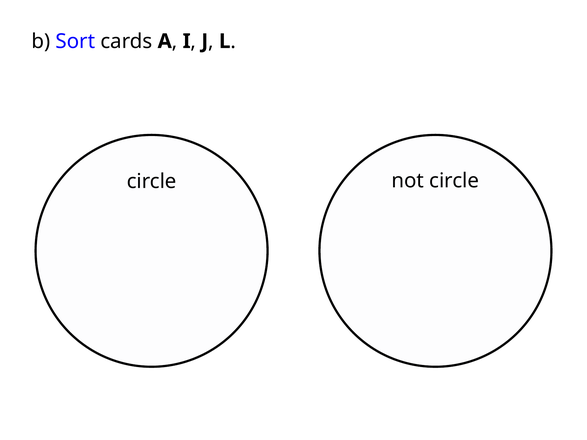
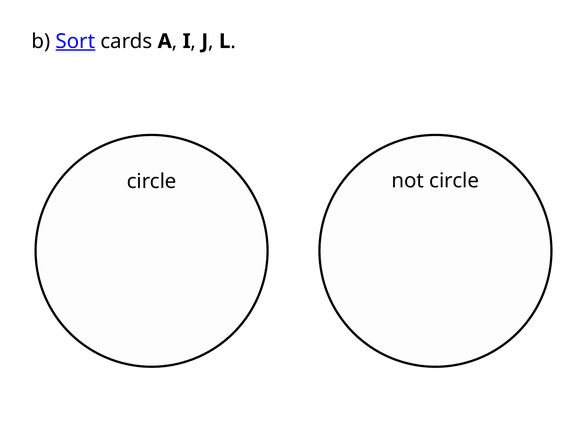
Sort underline: none -> present (75, 41)
